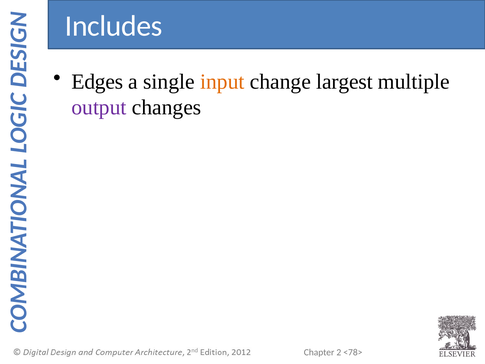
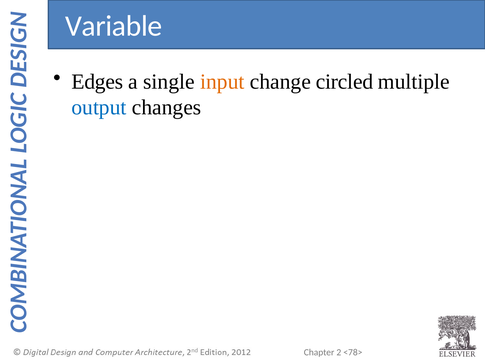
Includes: Includes -> Variable (114, 26)
largest: largest -> circled (345, 82)
output colour: purple -> blue (99, 107)
